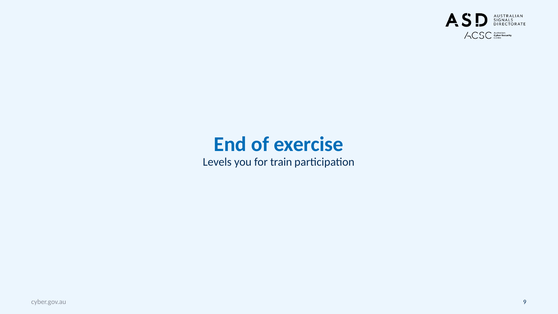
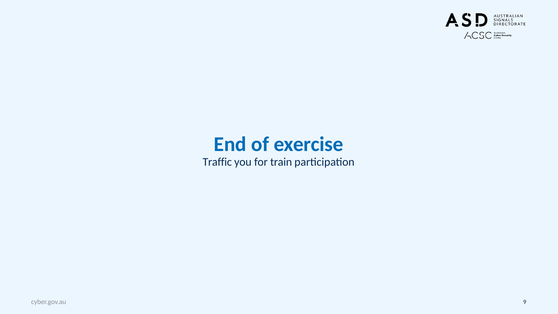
Levels: Levels -> Traffic (217, 162)
